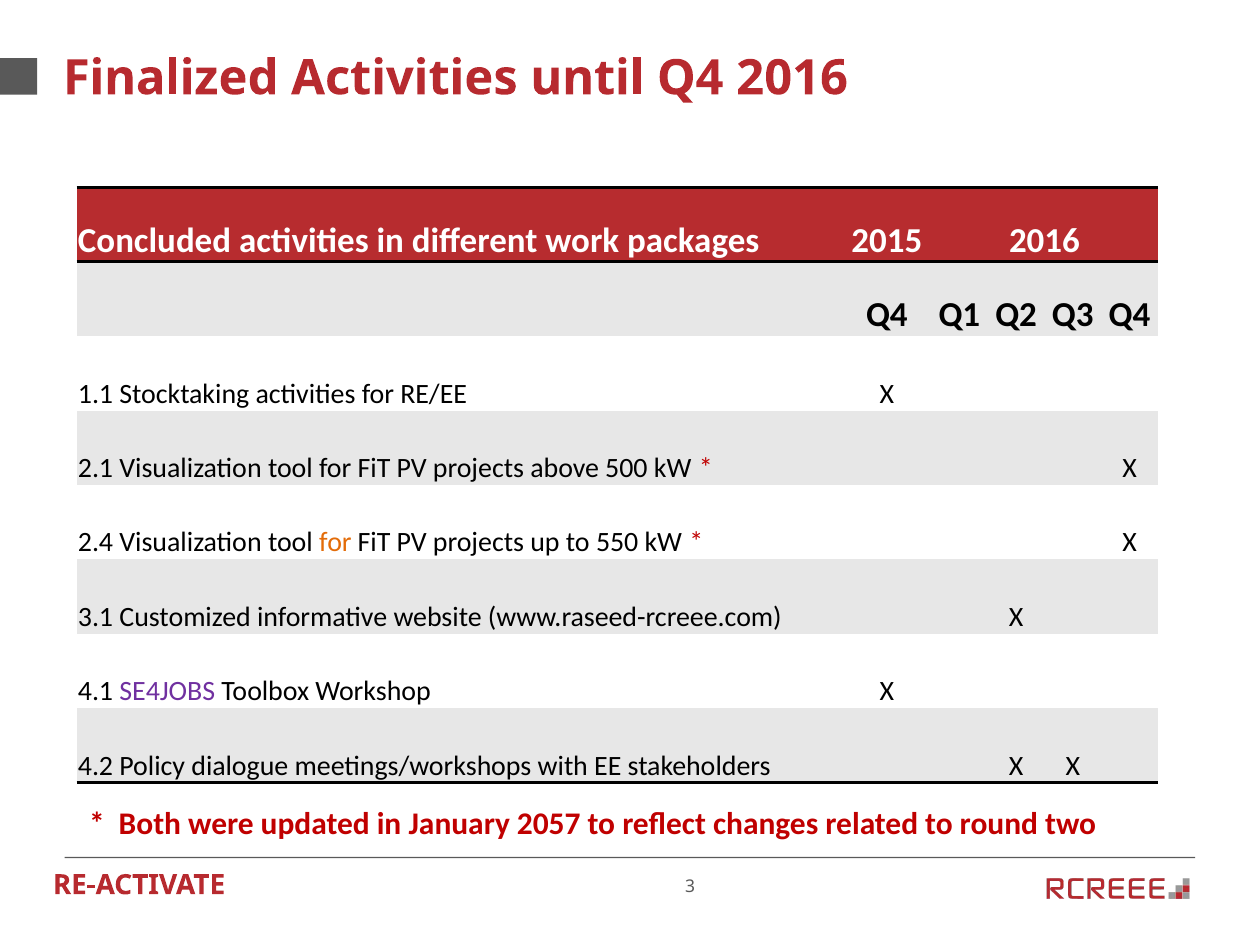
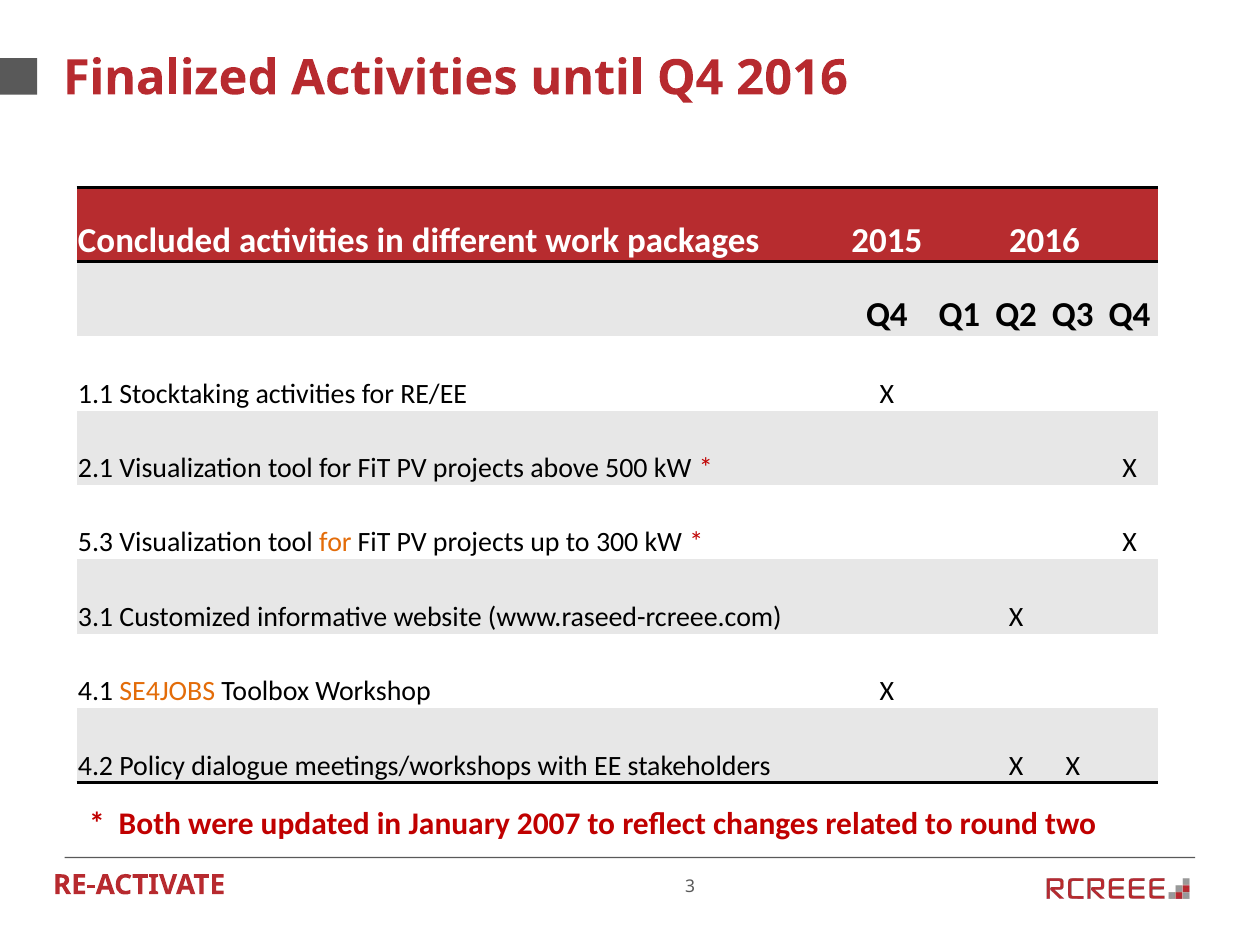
2.4: 2.4 -> 5.3 (96, 542)
550: 550 -> 300 (617, 542)
SE4JOBS colour: purple -> orange (167, 691)
2057: 2057 -> 2007 (549, 824)
